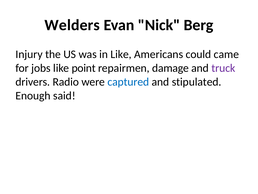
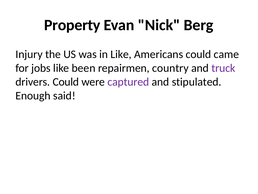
Welders: Welders -> Property (72, 25)
point: point -> been (84, 68)
damage: damage -> country (170, 68)
drivers Radio: Radio -> Could (66, 82)
captured colour: blue -> purple (128, 82)
